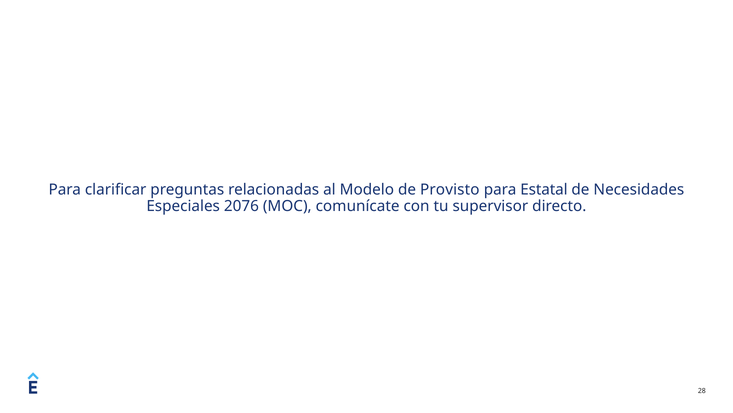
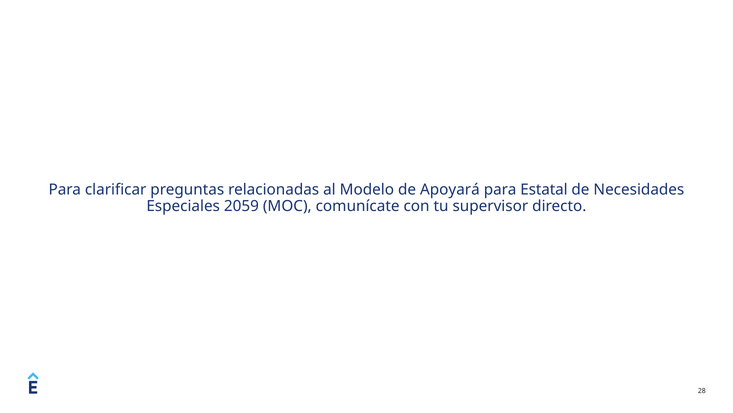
Provisto: Provisto -> Apoyará (450, 190)
2076: 2076 -> 2059 (241, 206)
